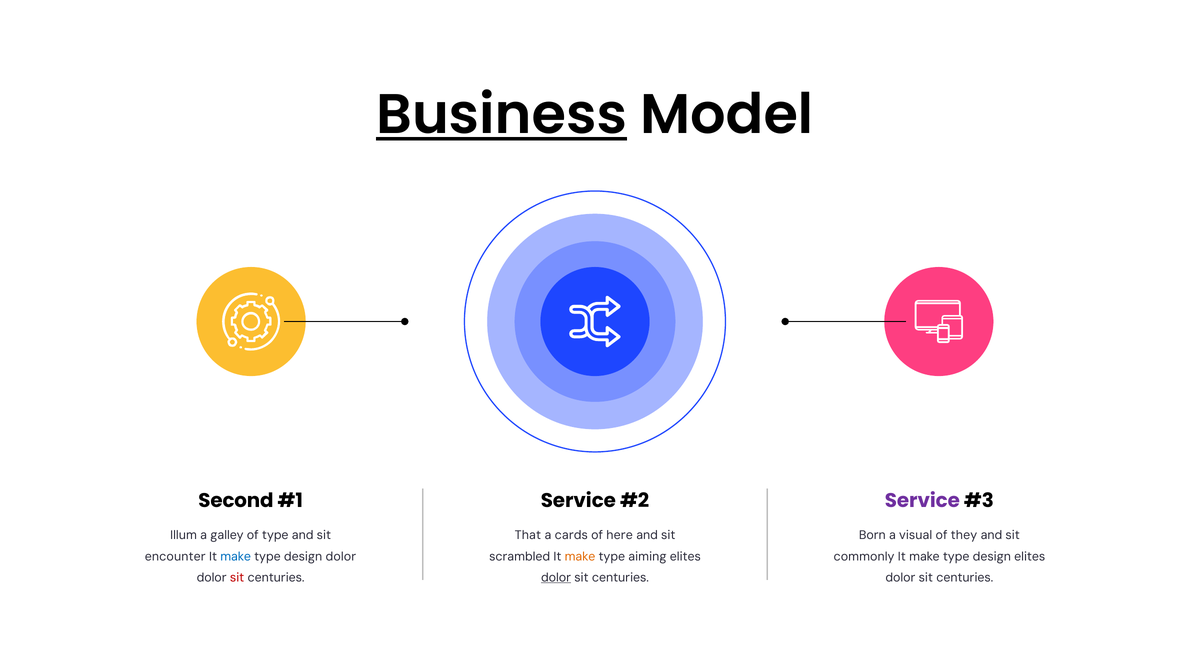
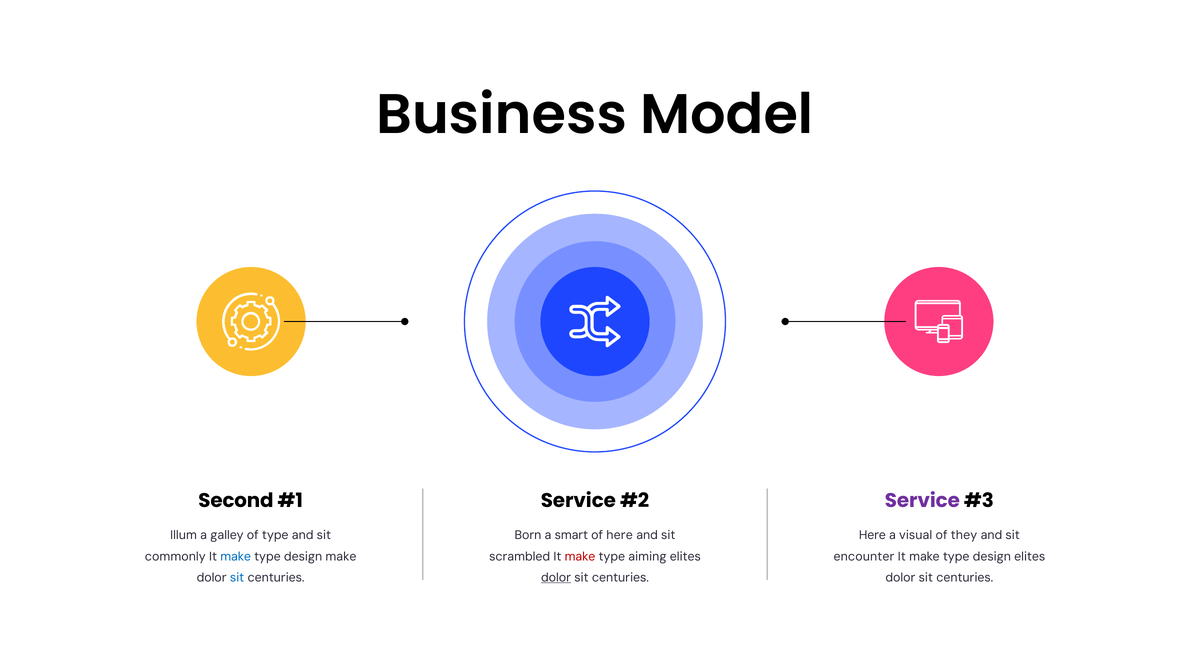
Business underline: present -> none (502, 115)
That: That -> Born (528, 536)
cards: cards -> smart (571, 536)
Born: Born -> Here (872, 536)
encounter: encounter -> commonly (175, 557)
design dolor: dolor -> make (341, 557)
make colour: orange -> red (580, 557)
commonly: commonly -> encounter (864, 557)
sit colour: red -> blue (237, 578)
